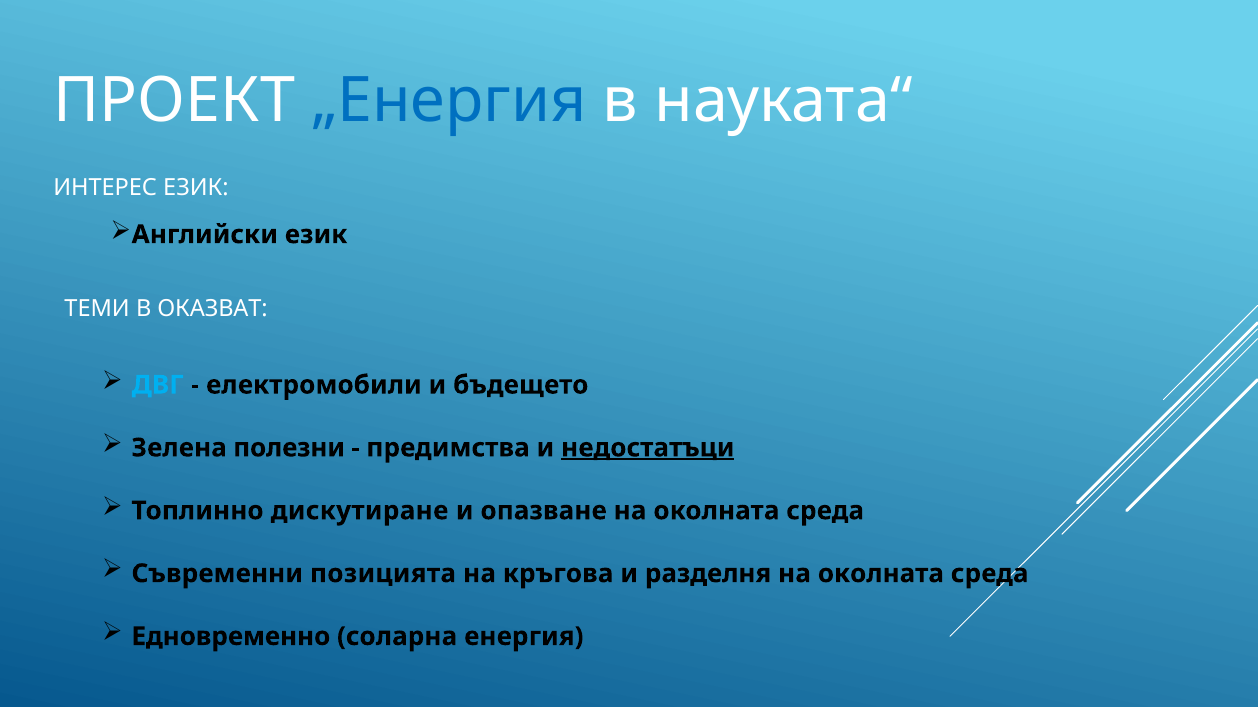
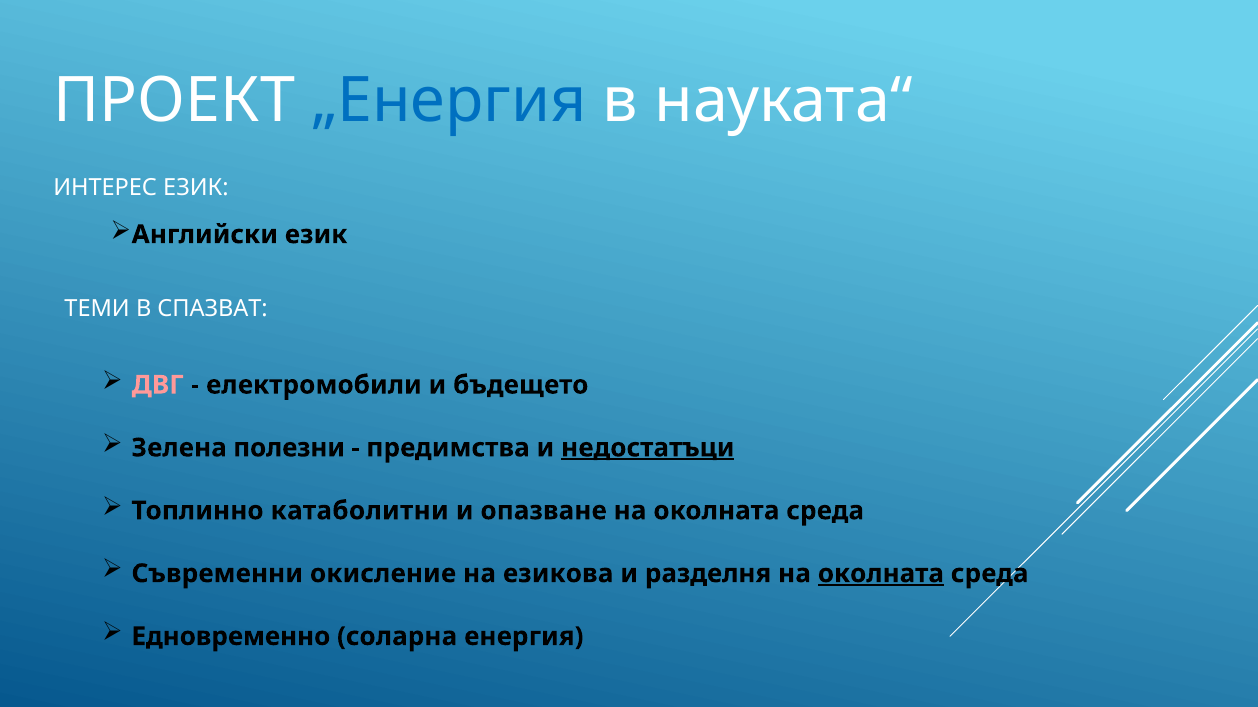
ОКАЗВАТ: ОКАЗВАТ -> СПАЗВАТ (213, 309)
ДВГ colour: light blue -> pink (158, 385)
дискутиране: дискутиране -> катаболитни (360, 511)
позицията: позицията -> окисление (383, 574)
кръгова: кръгова -> езикова (558, 574)
околната underline: none -> present (881, 574)
